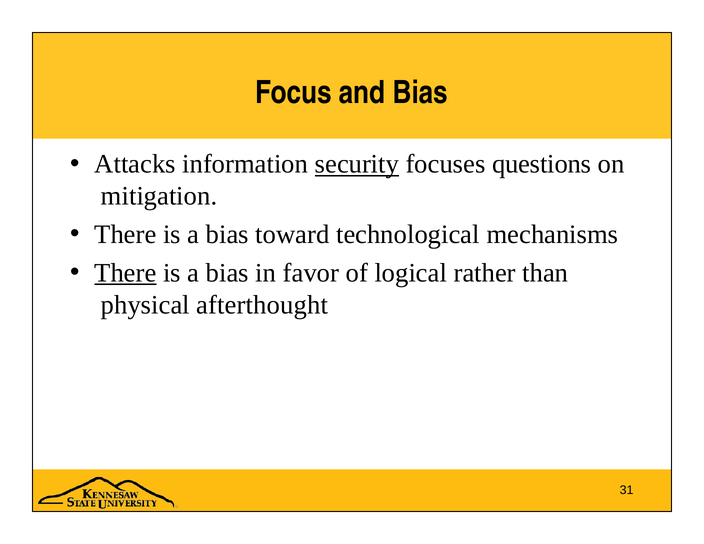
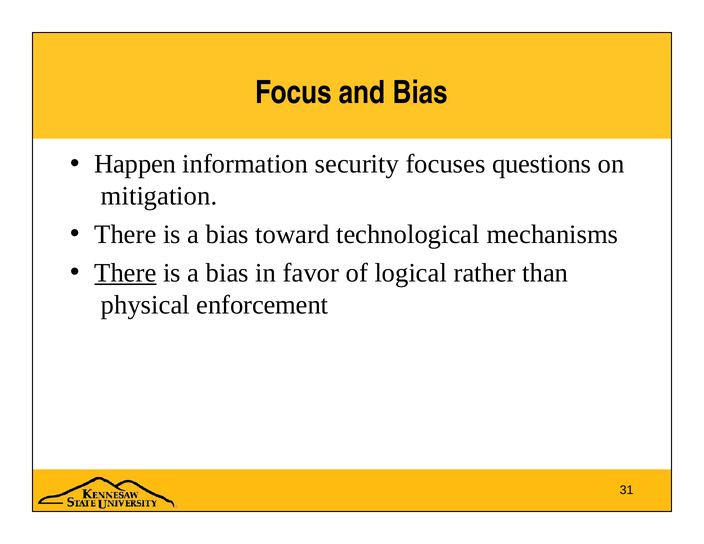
Attacks: Attacks -> Happen (135, 164)
security underline: present -> none (357, 164)
afterthought: afterthought -> enforcement (262, 305)
